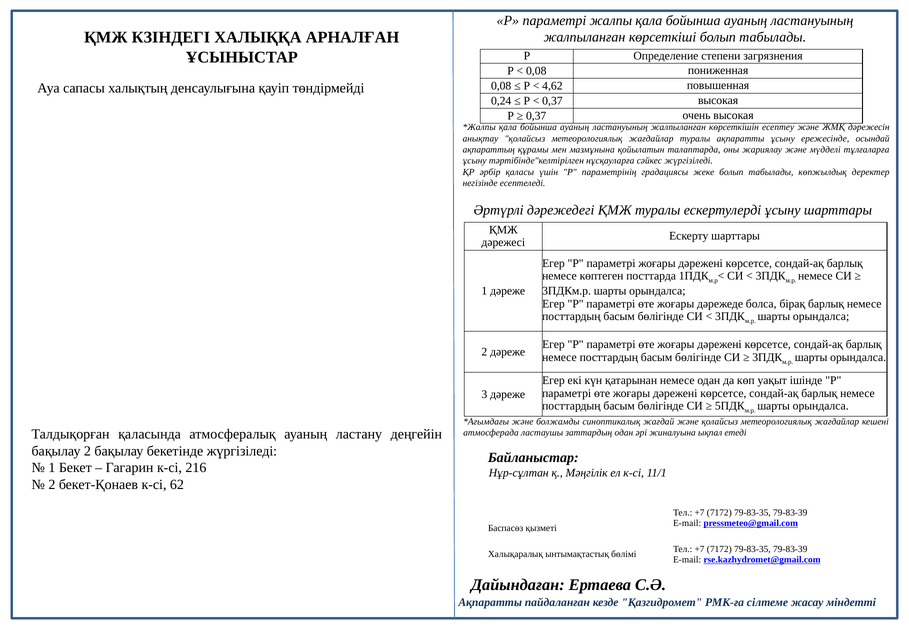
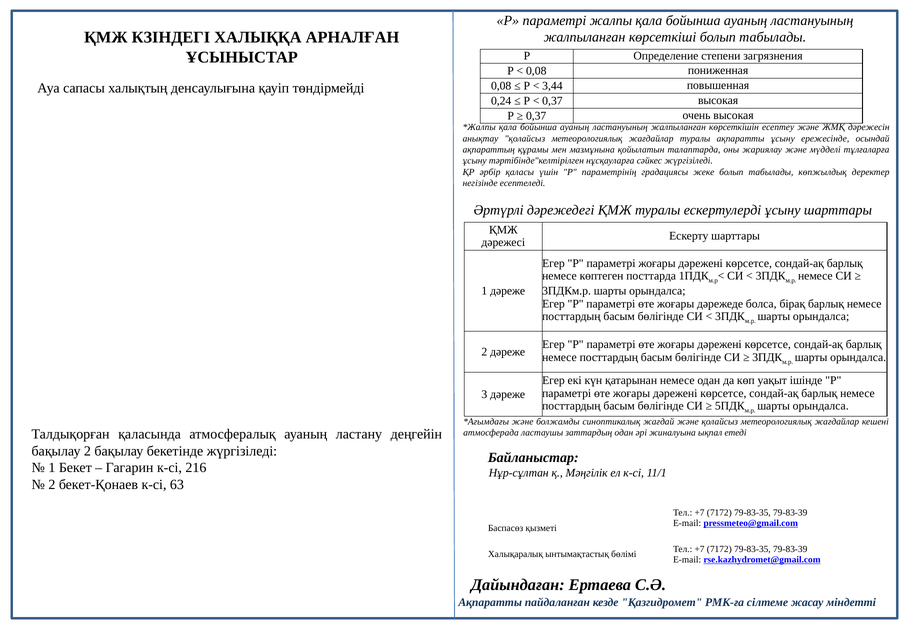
4,62: 4,62 -> 3,44 (552, 86)
62: 62 -> 63 (177, 485)
